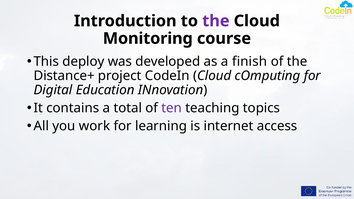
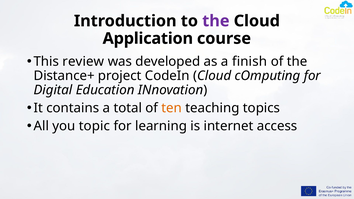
Monitoring: Monitoring -> Application (148, 38)
deploy: deploy -> review (83, 61)
ten colour: purple -> orange (172, 108)
work: work -> topic (94, 126)
